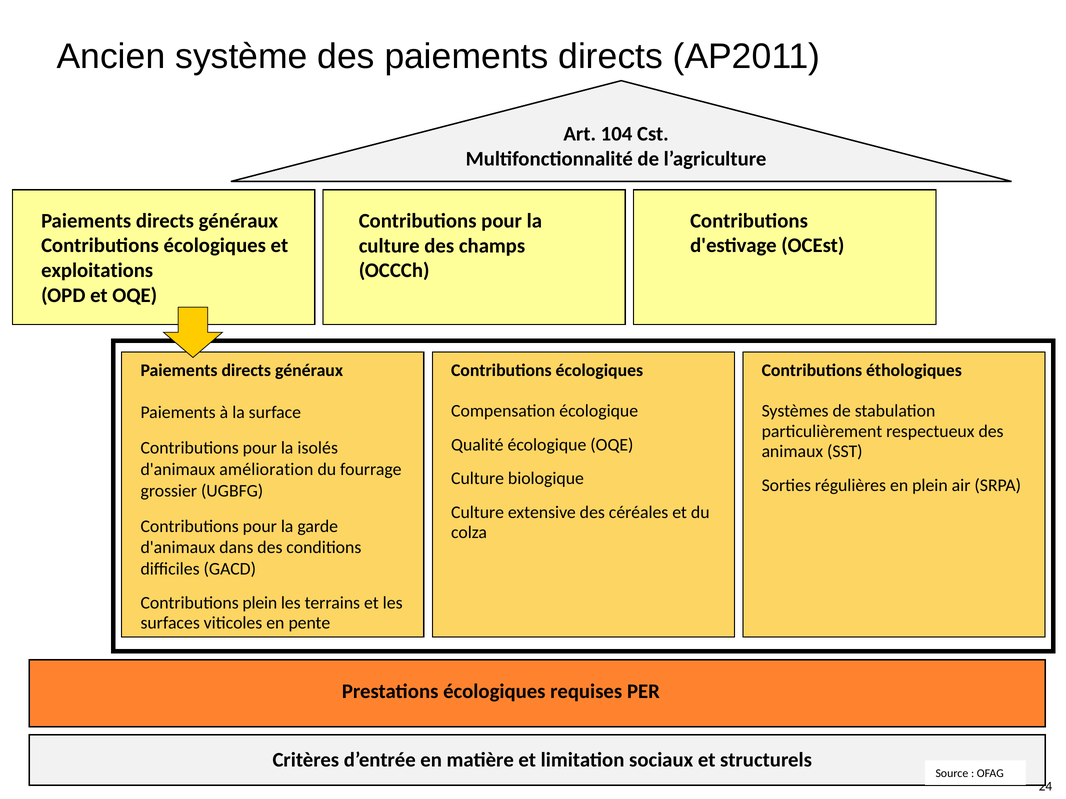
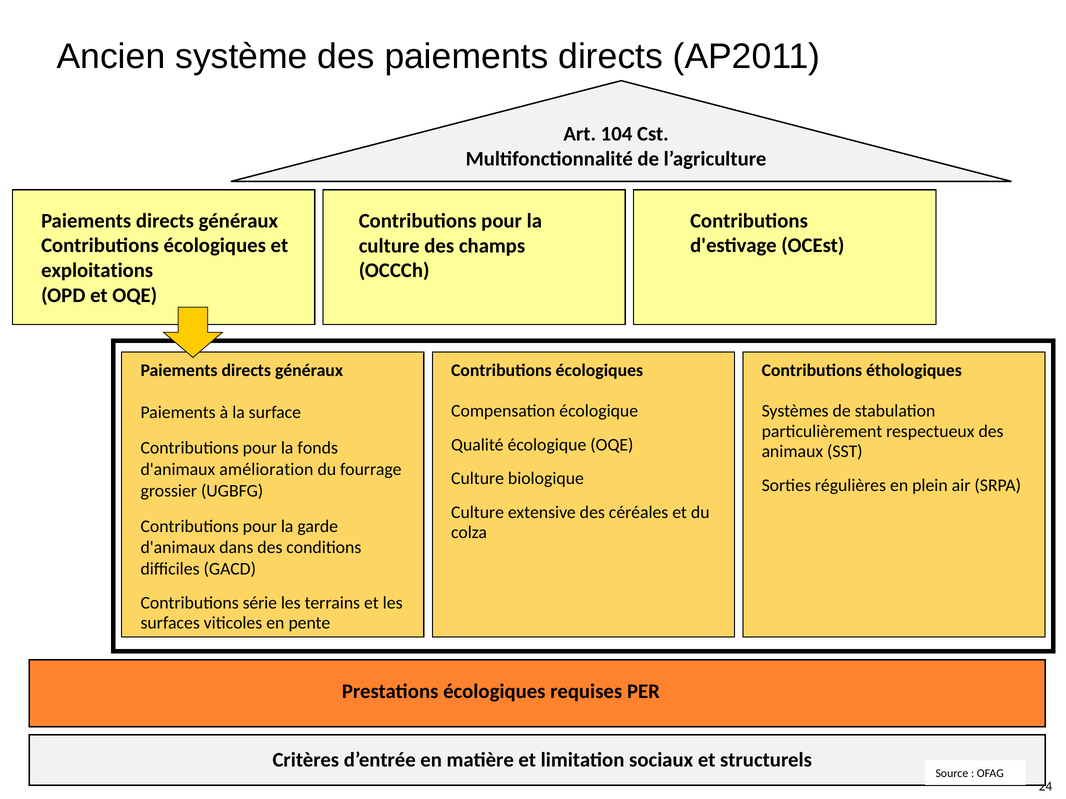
isolés: isolés -> fonds (318, 448)
Contributions plein: plein -> série (260, 603)
